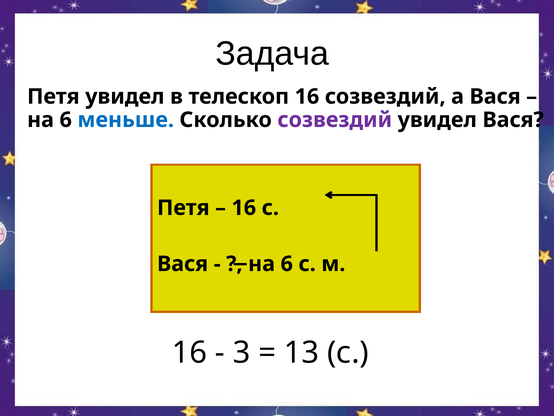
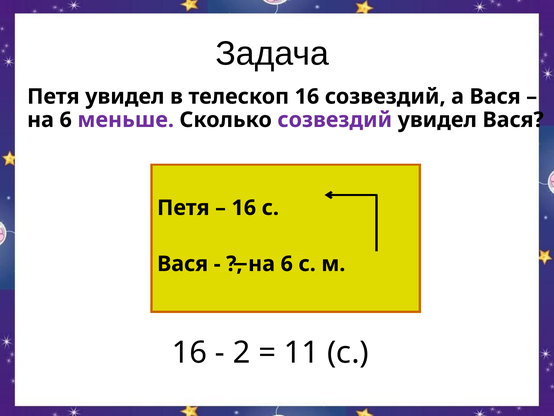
меньше colour: blue -> purple (126, 120)
3: 3 -> 2 (242, 352)
13: 13 -> 11 (302, 352)
